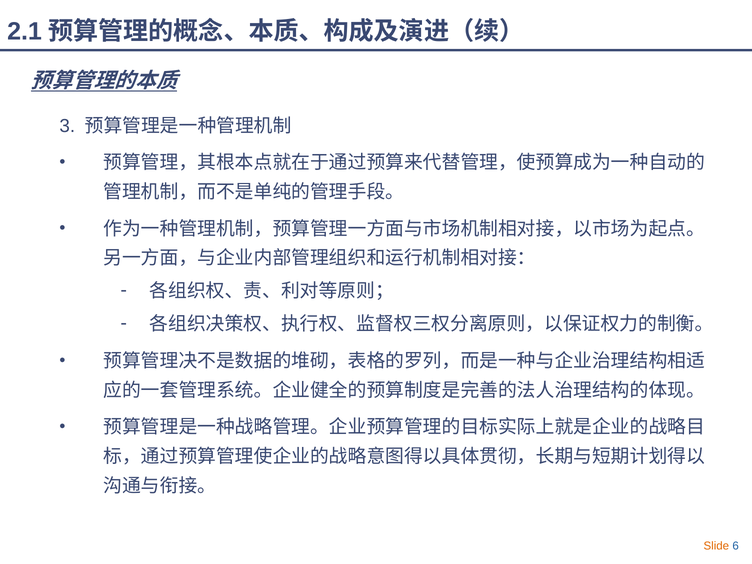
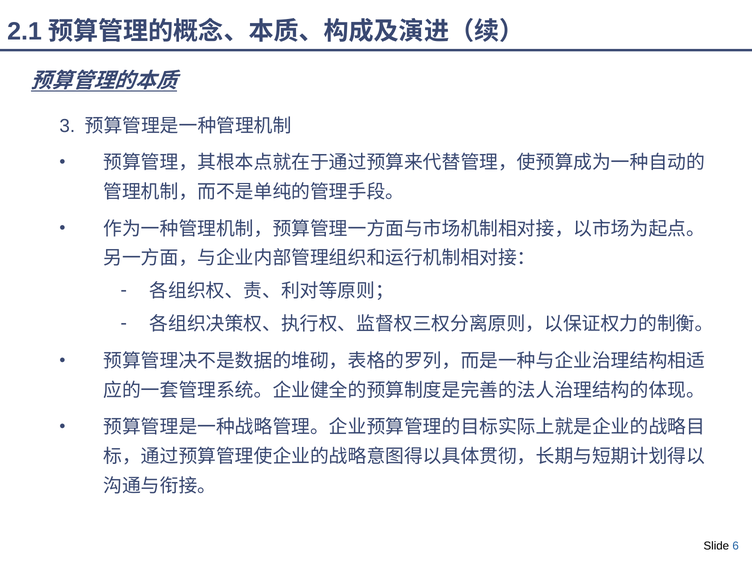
Slide colour: orange -> black (716, 546)
